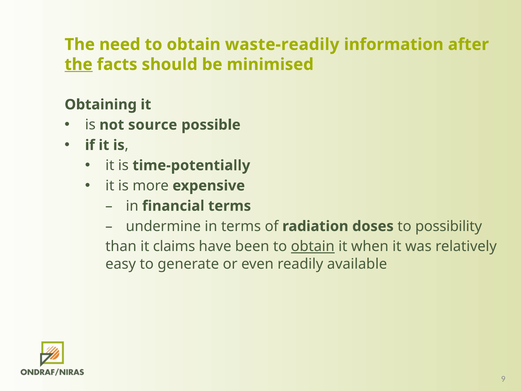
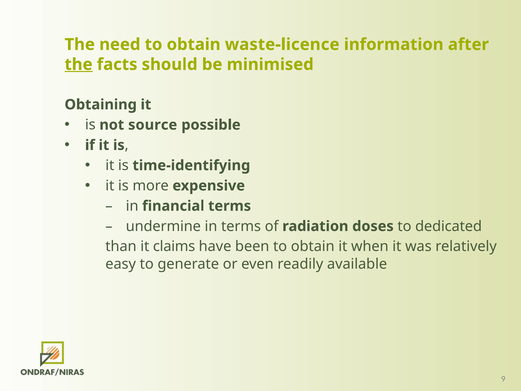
waste-readily: waste-readily -> waste-licence (282, 44)
time-potentially: time-potentially -> time-identifying (191, 165)
possibility: possibility -> dedicated (449, 226)
obtain underline: present -> none (313, 246)
